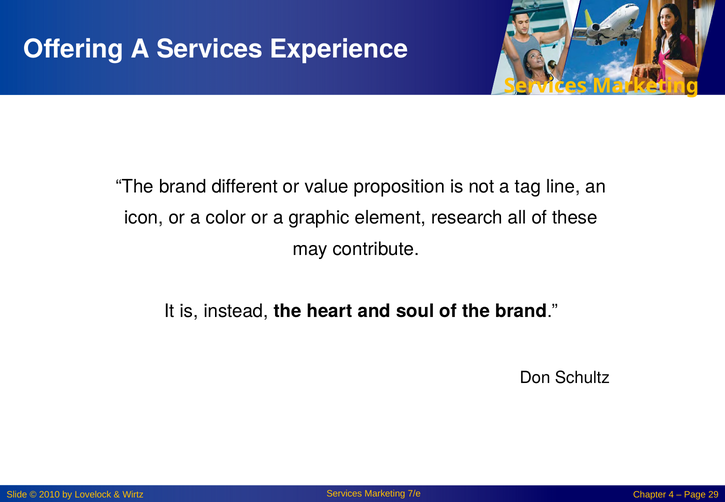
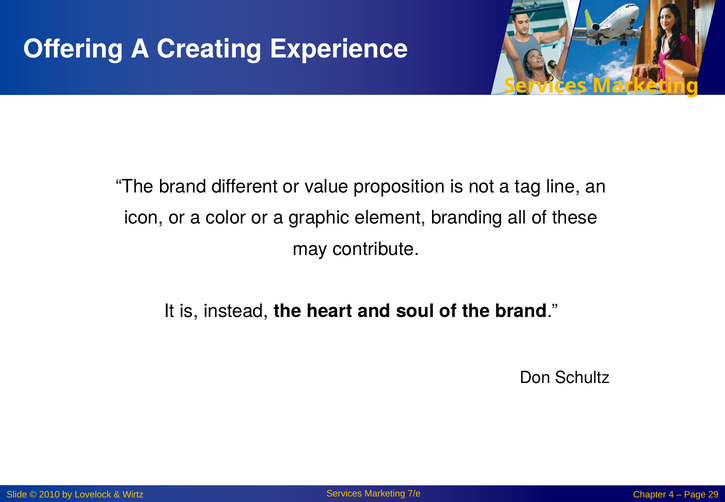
A Services: Services -> Creating (210, 49)
research: research -> branding (467, 218)
